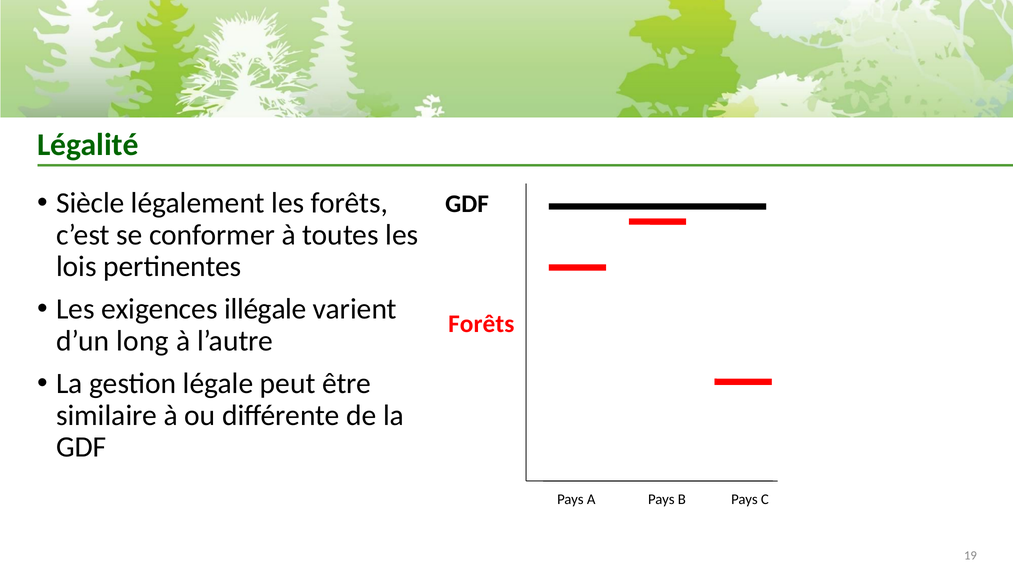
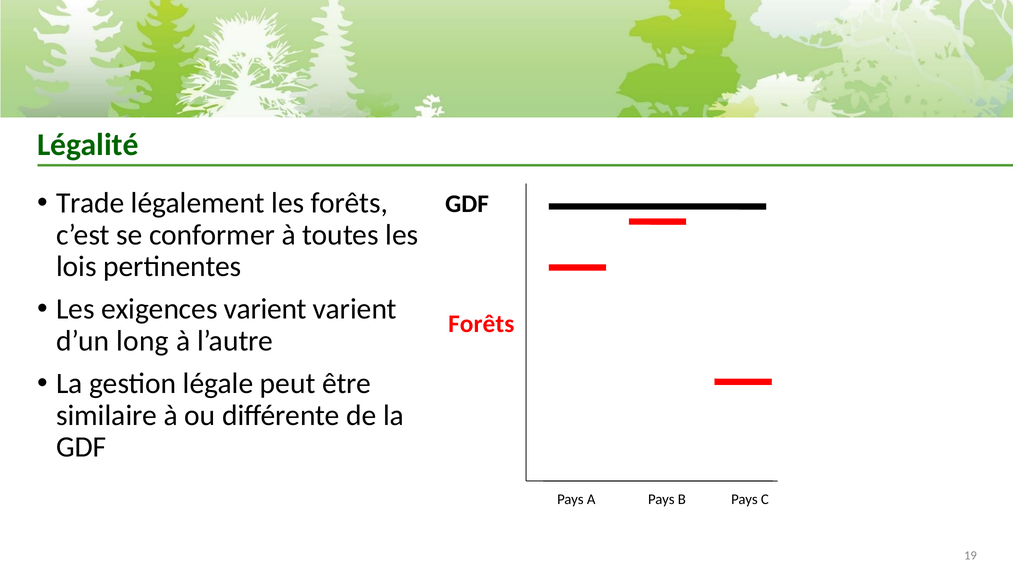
Siècle: Siècle -> Trade (90, 203)
exigences illégale: illégale -> varient (265, 309)
